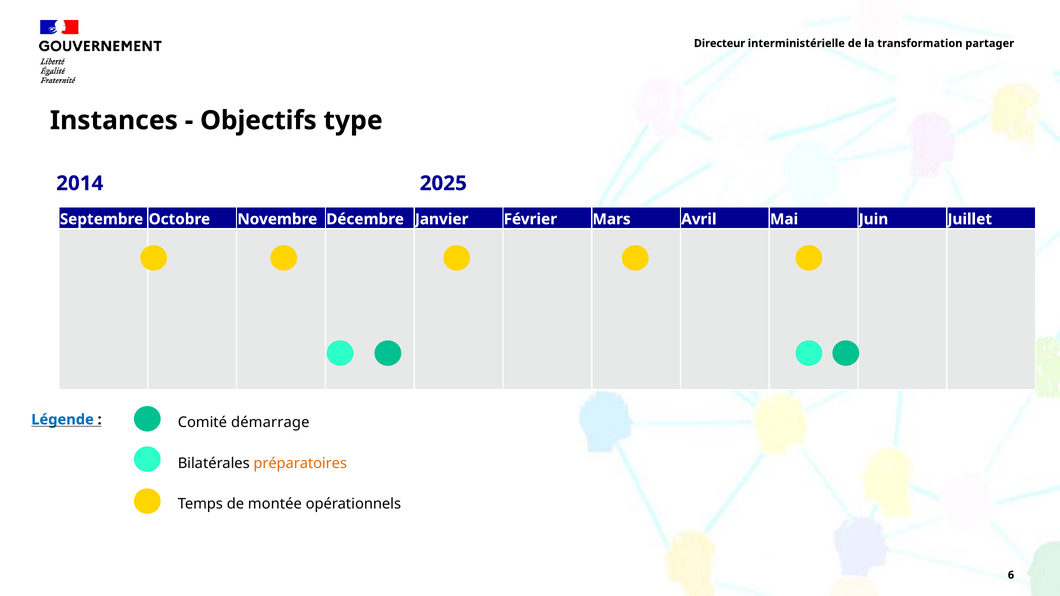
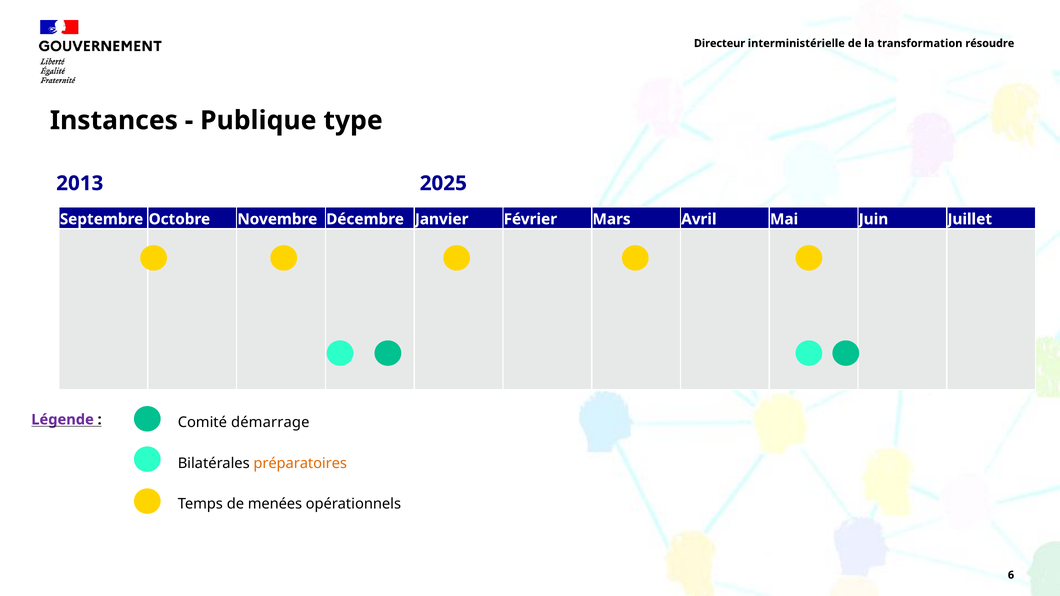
partager: partager -> résoudre (990, 43)
Objectifs: Objectifs -> Publique (258, 121)
2014: 2014 -> 2013 (80, 183)
Légende colour: blue -> purple (63, 420)
montée: montée -> menées (275, 504)
